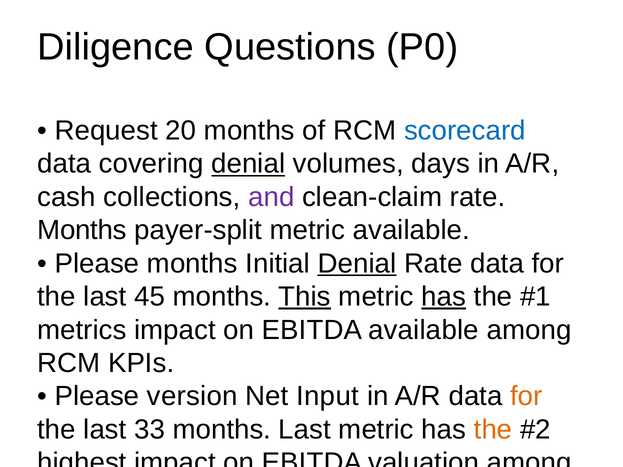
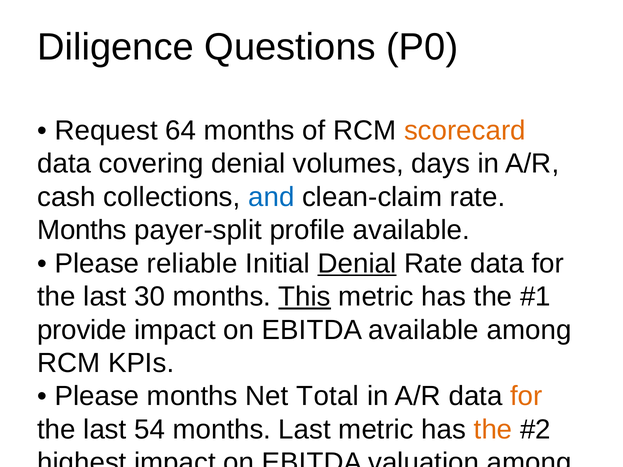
20: 20 -> 64 (181, 131)
scorecard colour: blue -> orange (465, 131)
denial underline: present -> none (248, 164)
and colour: purple -> blue (271, 197)
payer-split metric: metric -> profile (307, 230)
Please months: months -> reliable (192, 264)
45: 45 -> 30 (150, 297)
has underline: present -> none (444, 297)
metrics: metrics -> provide (82, 330)
Please version: version -> months (192, 397)
Input: Input -> Total (328, 397)
33: 33 -> 54 (150, 430)
